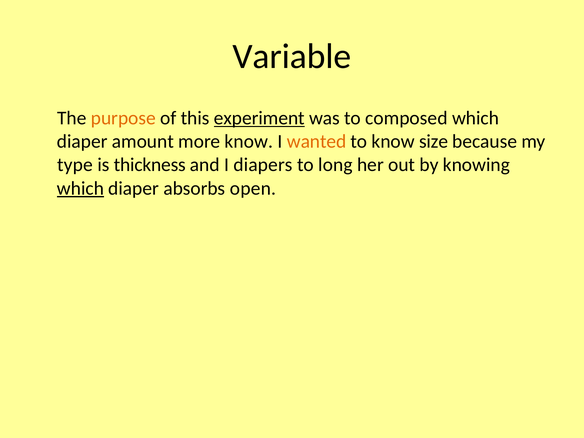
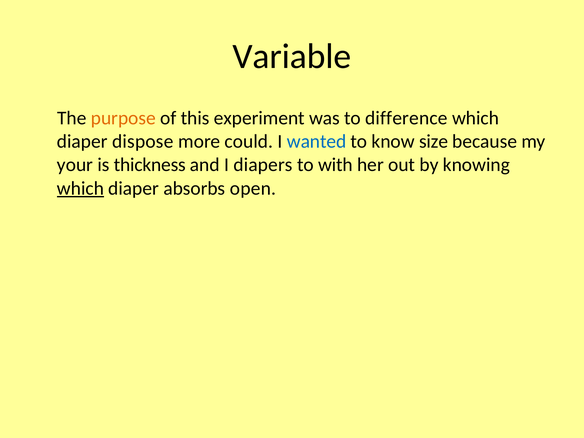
experiment underline: present -> none (259, 118)
composed: composed -> difference (406, 118)
amount: amount -> dispose (143, 142)
more know: know -> could (249, 142)
wanted colour: orange -> blue (317, 142)
type: type -> your (75, 165)
long: long -> with (335, 165)
